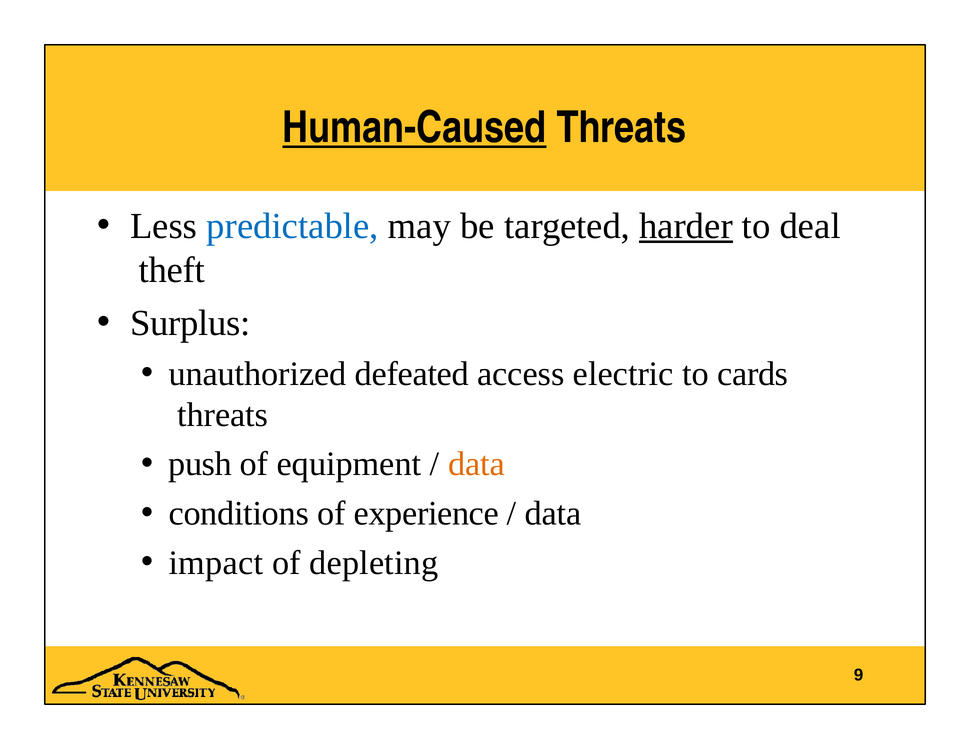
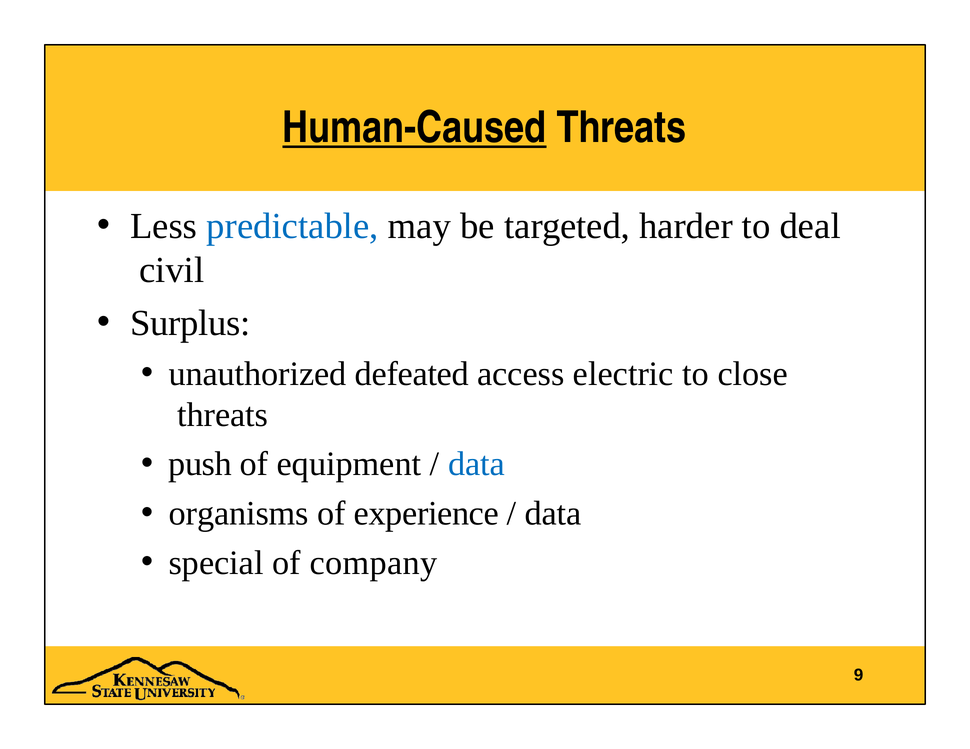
harder underline: present -> none (686, 226)
theft: theft -> civil (172, 270)
cards: cards -> close (753, 374)
data colour: orange -> blue (477, 465)
conditions: conditions -> organisms (239, 514)
impact: impact -> special (216, 563)
depleting: depleting -> company (374, 563)
